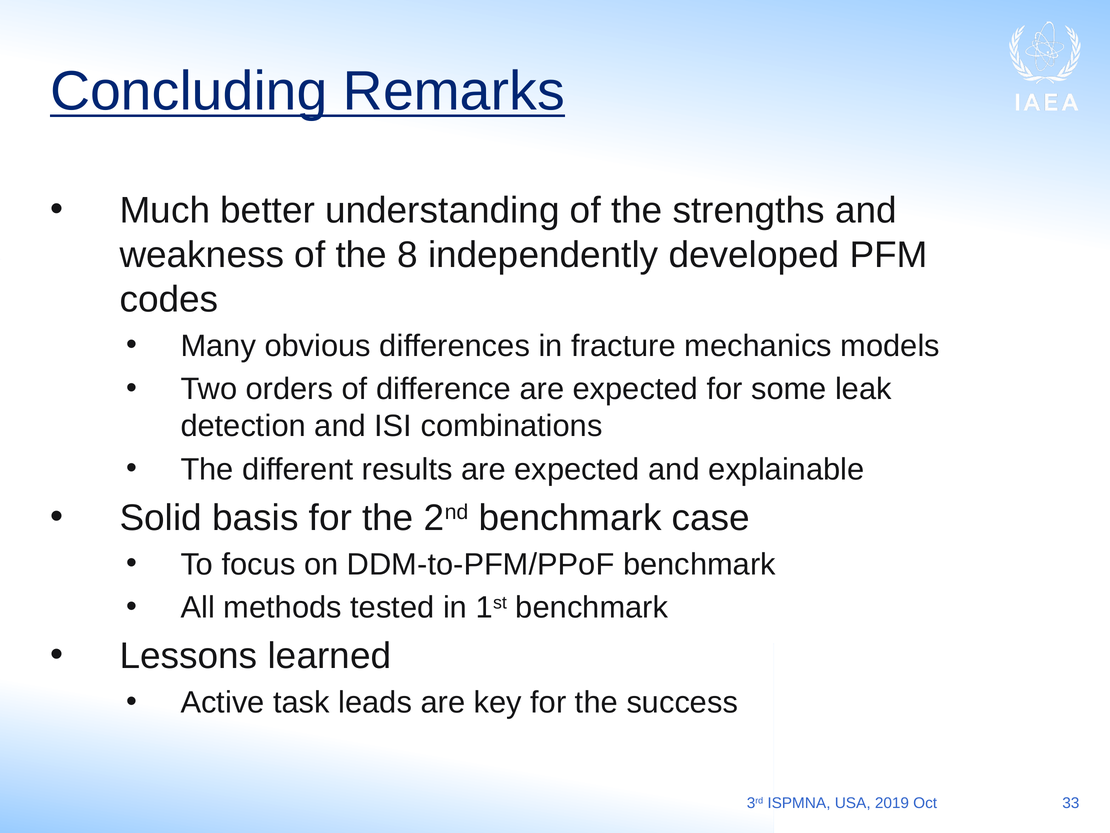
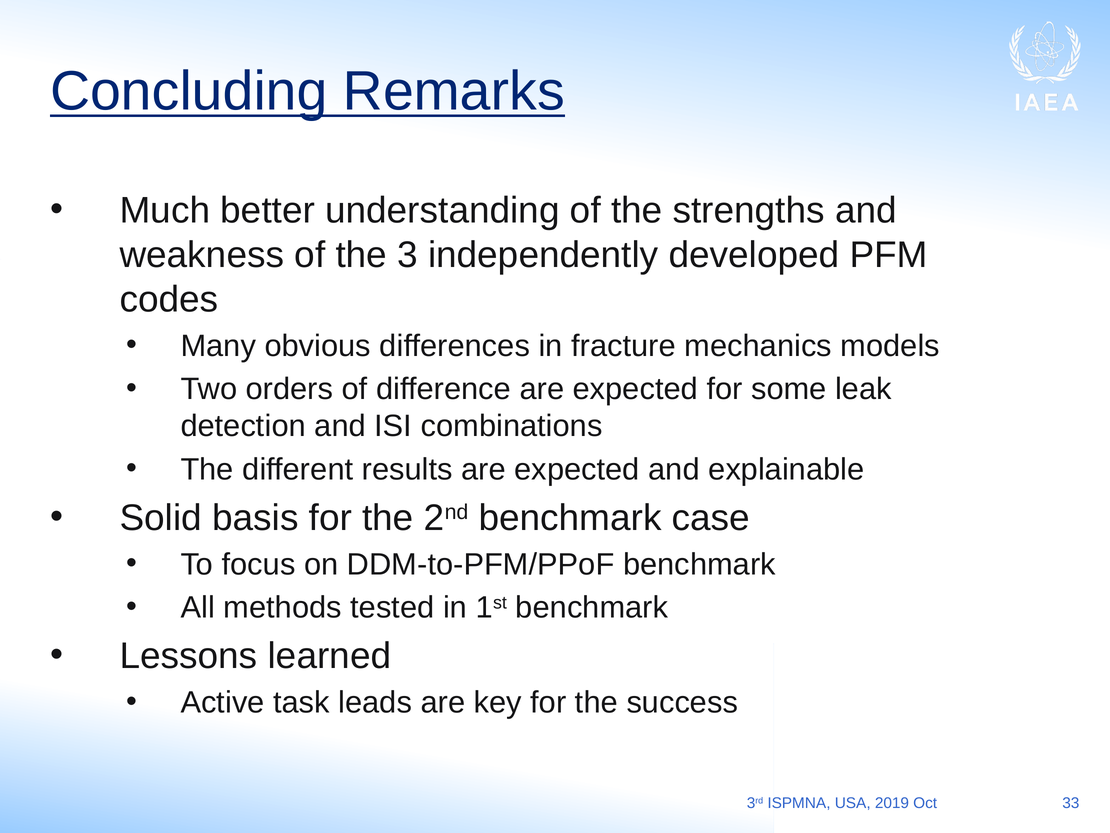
8: 8 -> 3 (407, 255)
